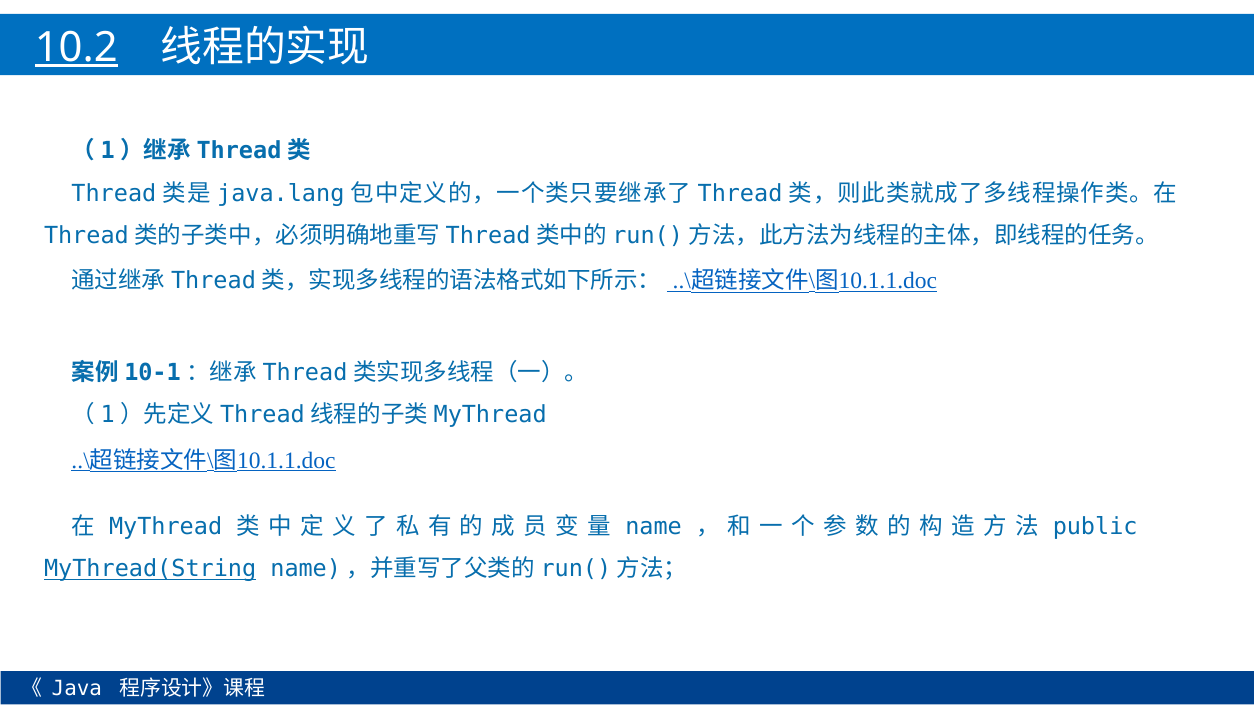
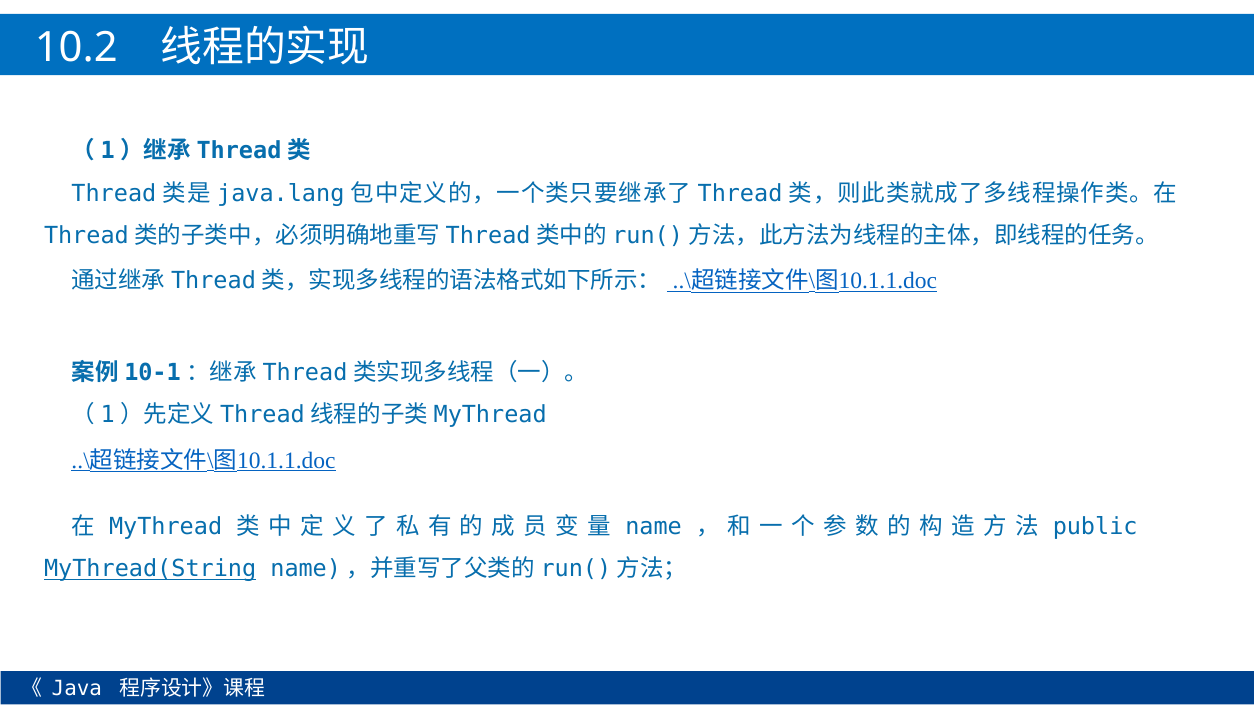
10.2 underline: present -> none (76, 47)
